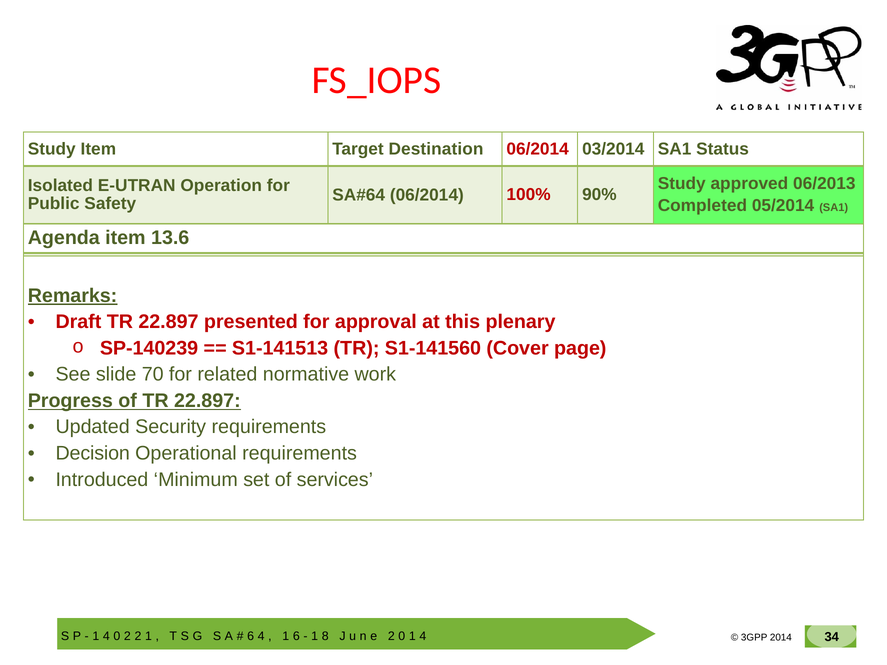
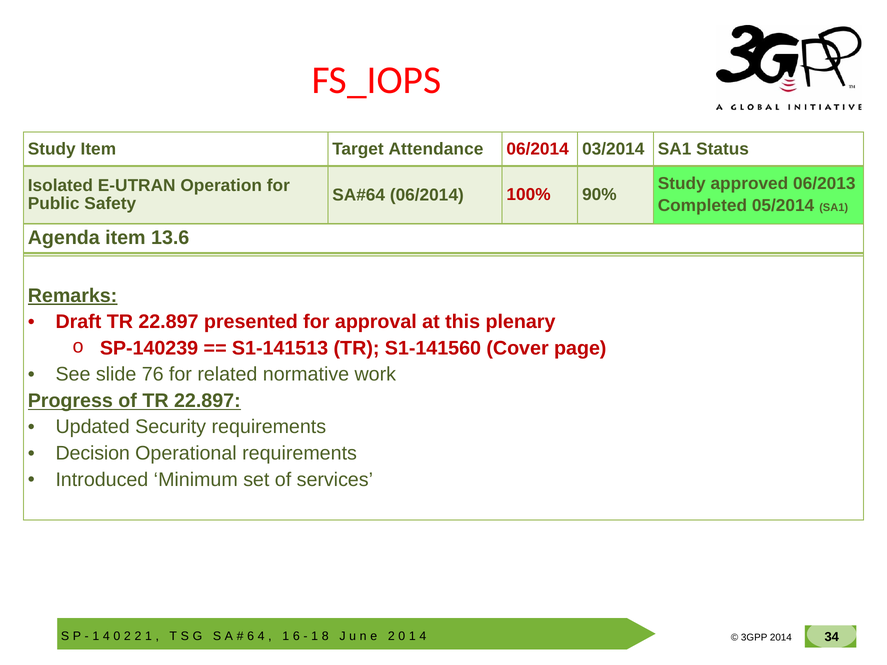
Destination: Destination -> Attendance (436, 149)
70: 70 -> 76 (153, 375)
